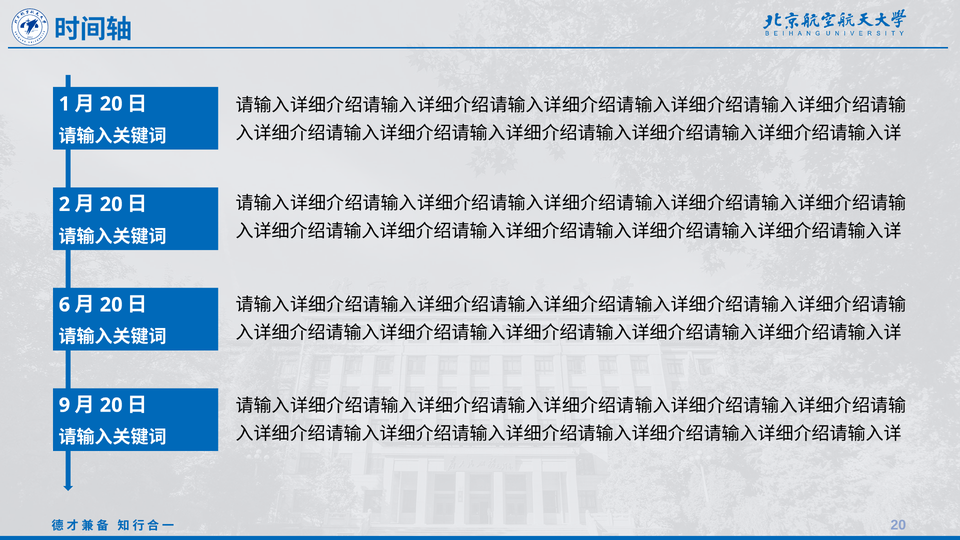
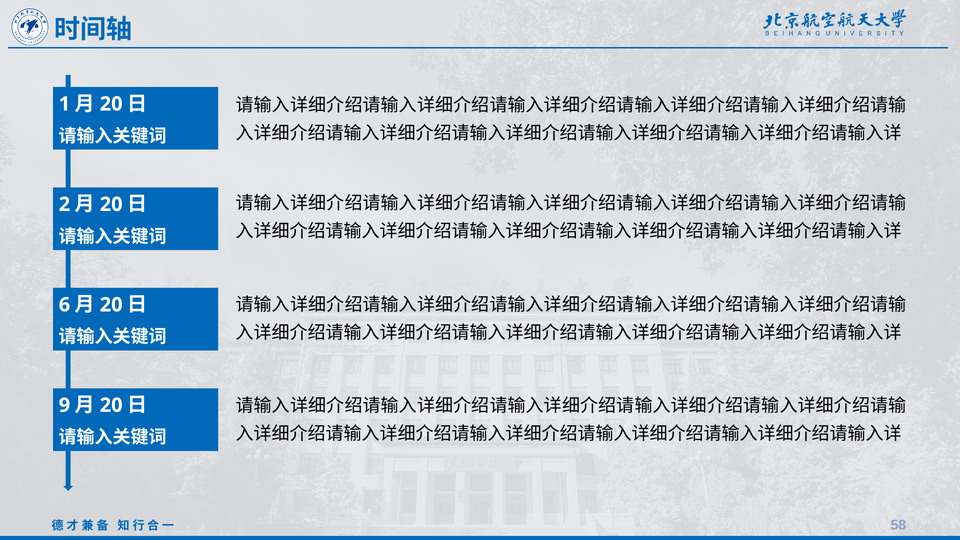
20: 20 -> 58 (898, 525)
